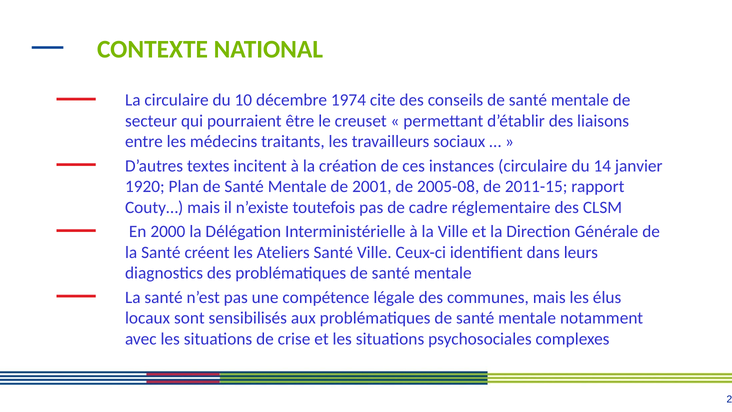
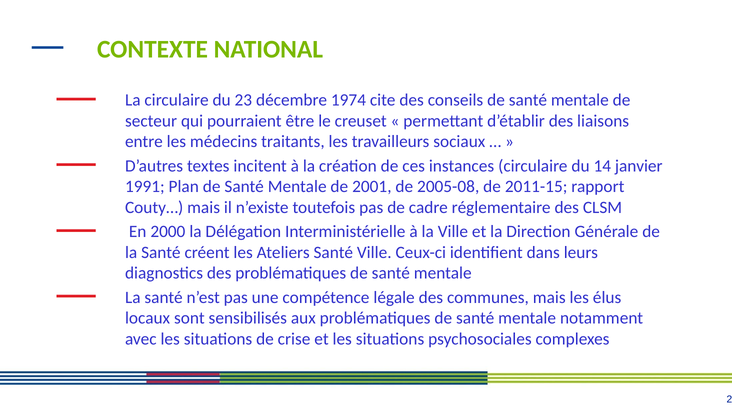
10: 10 -> 23 (243, 100)
1920: 1920 -> 1991 (145, 187)
